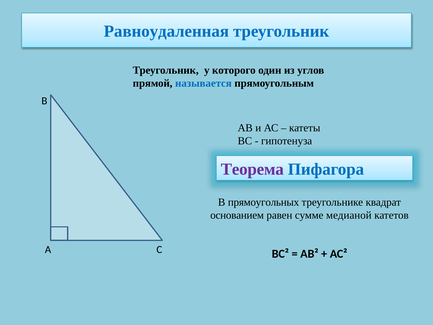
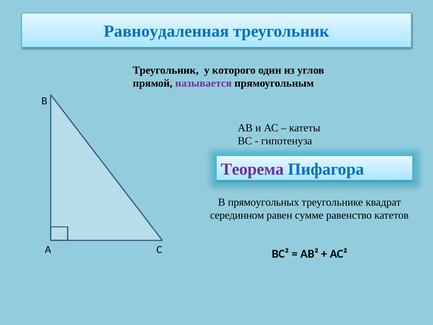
называется colour: blue -> purple (203, 83)
основанием: основанием -> серединном (237, 215)
медианой: медианой -> равенство (349, 215)
